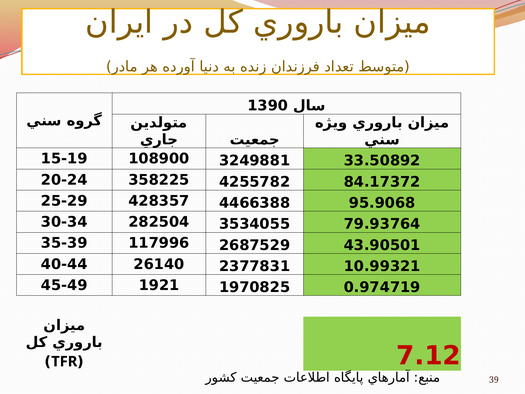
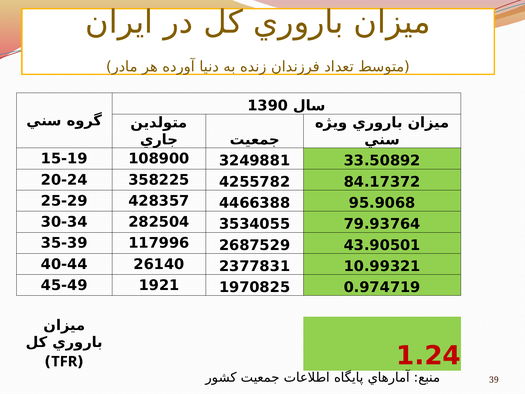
7.12: 7.12 -> 1.24 (429, 356)
